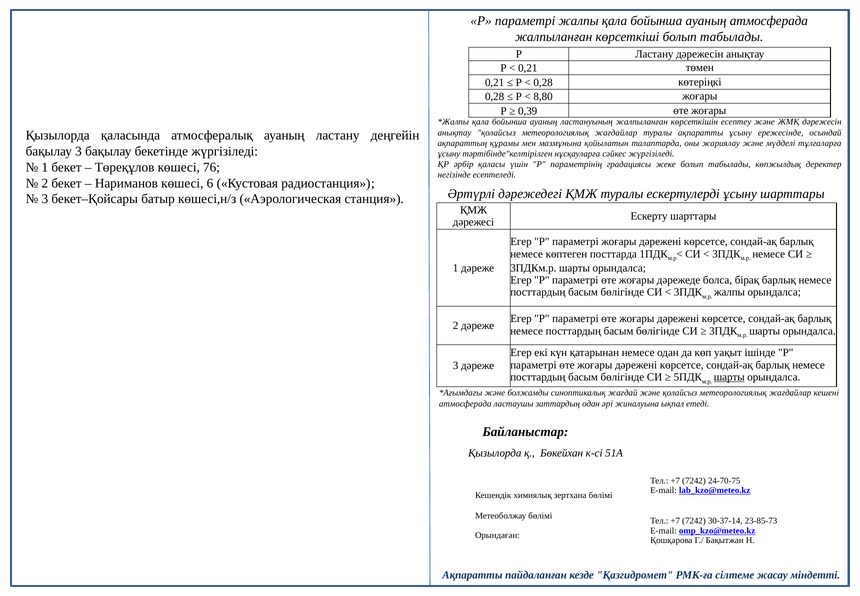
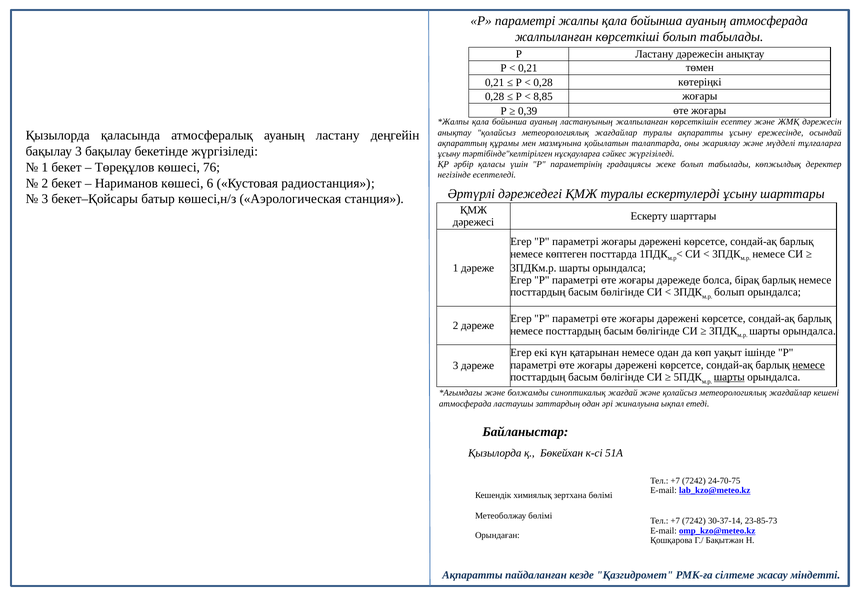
8,80: 8,80 -> 8,85 (543, 97)
жалпы: жалпы -> болып (729, 292)
немесе underline: none -> present (809, 365)
